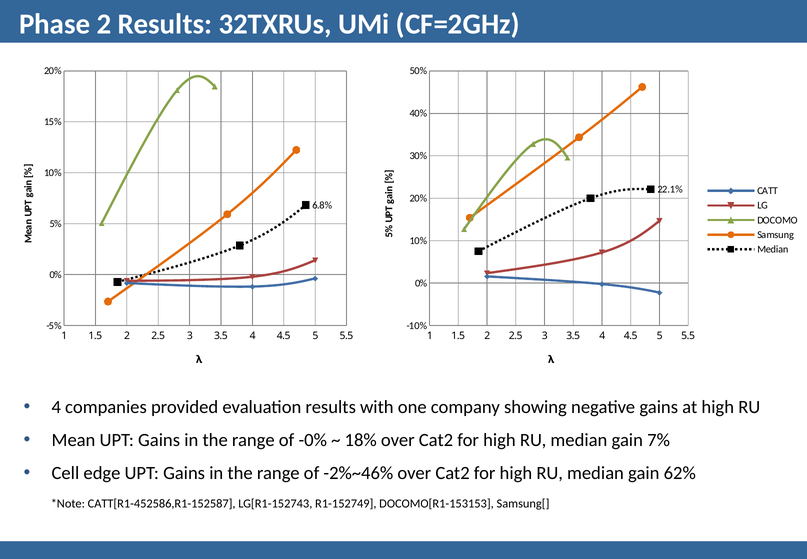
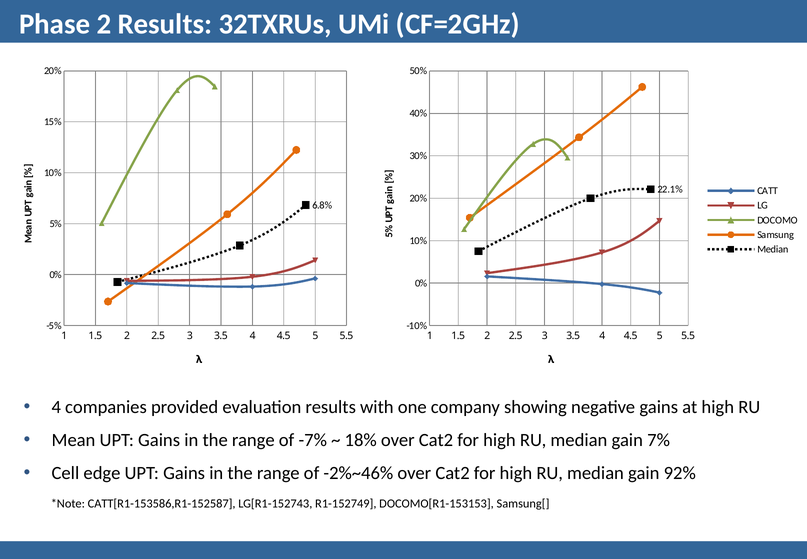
-0%: -0% -> -7% (313, 440)
62%: 62% -> 92% (680, 473)
CATT[R1-452586,R1-152587: CATT[R1-452586,R1-152587 -> CATT[R1-153586,R1-152587 (162, 503)
